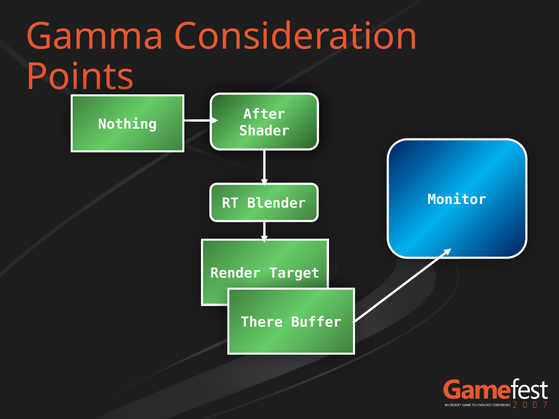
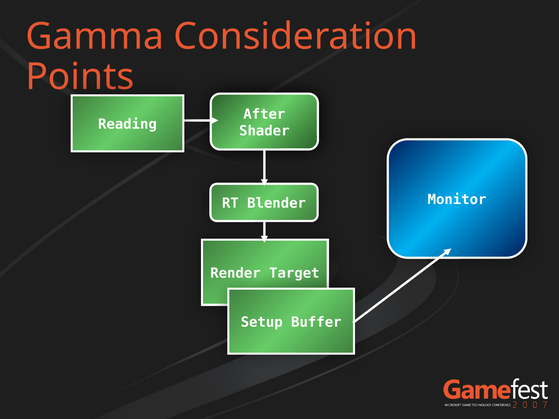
Nothing: Nothing -> Reading (127, 124)
There: There -> Setup (262, 322)
